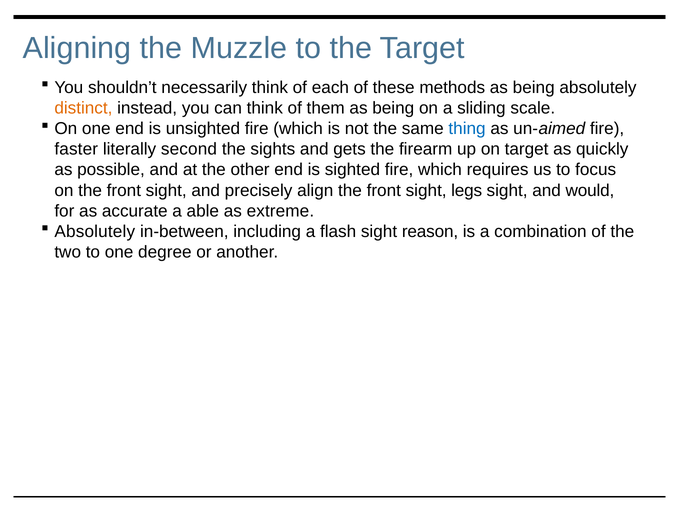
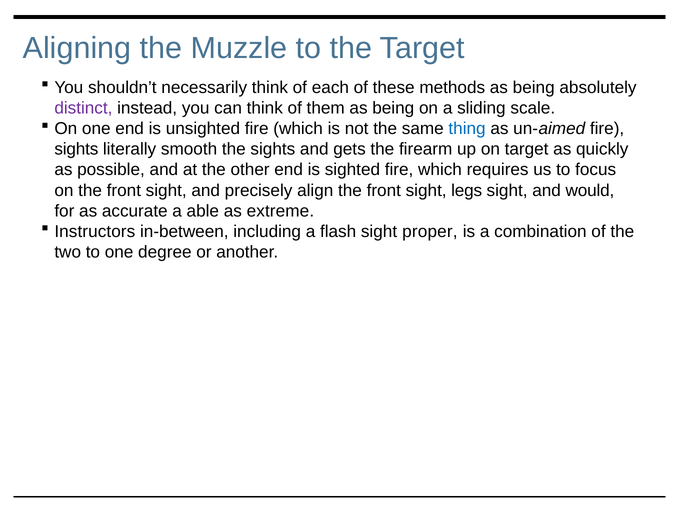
distinct colour: orange -> purple (83, 108)
faster: faster -> sights (76, 149)
second: second -> smooth (189, 149)
Absolutely: Absolutely -> Instructors (95, 232)
reason: reason -> proper (430, 232)
